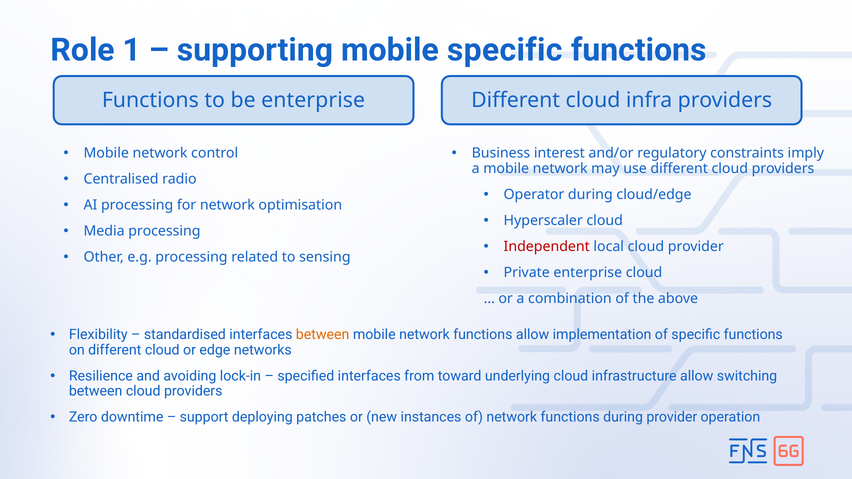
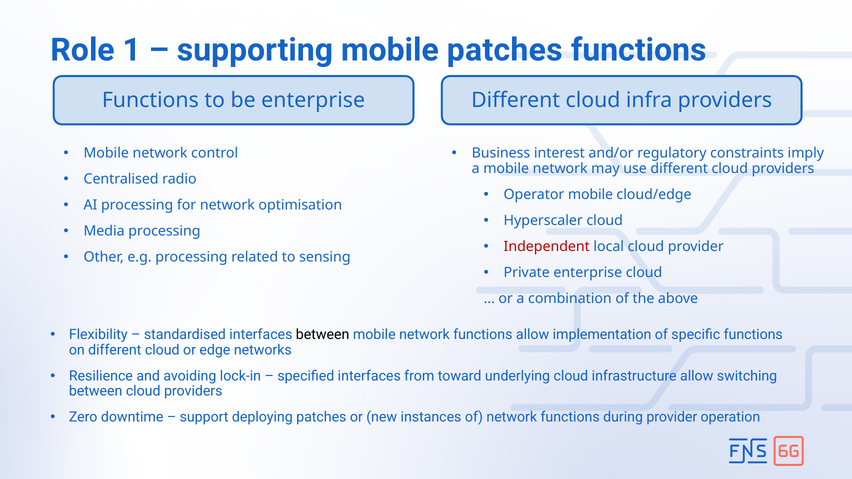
mobile specific: specific -> patches (505, 50)
Operator during: during -> mobile (590, 195)
between colour: orange -> black (323, 335)
